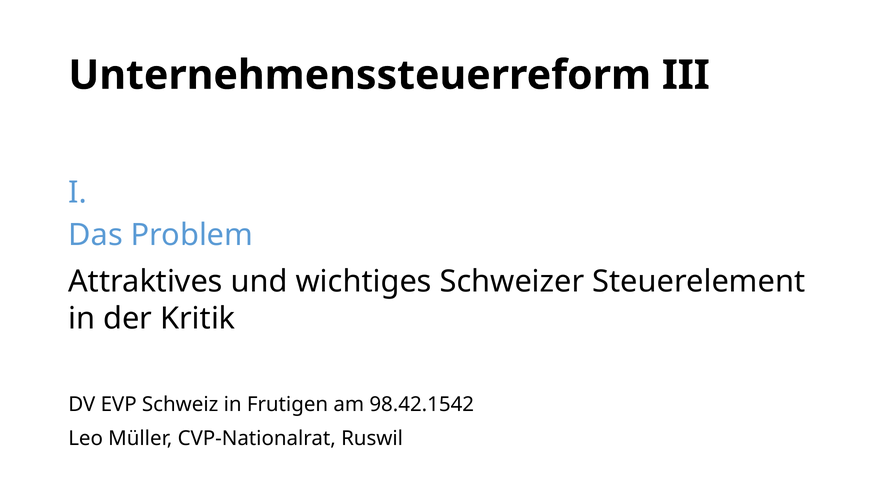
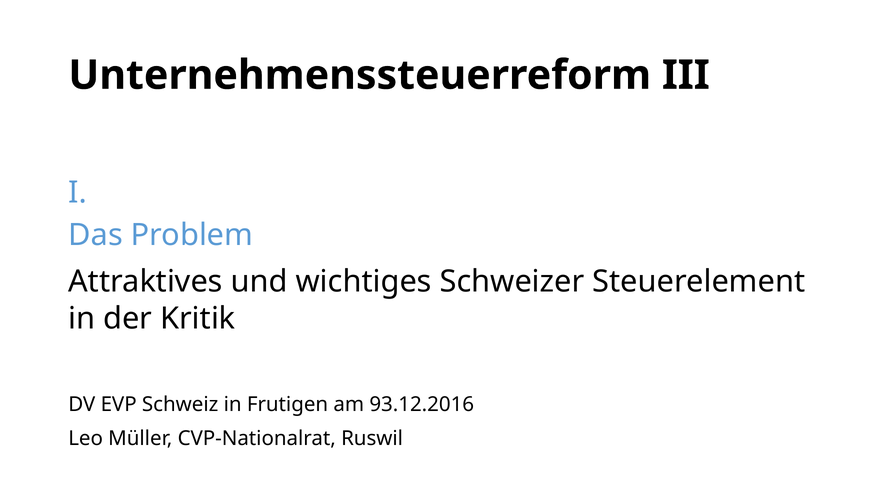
98.42.1542: 98.42.1542 -> 93.12.2016 (422, 404)
